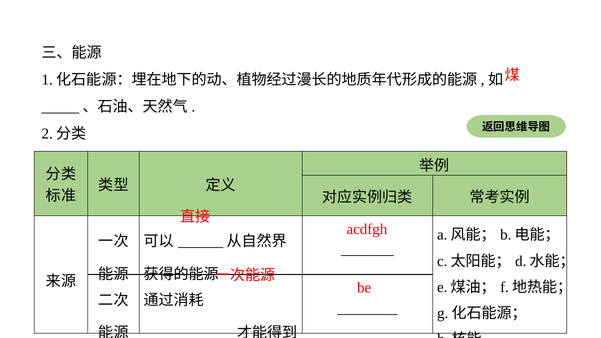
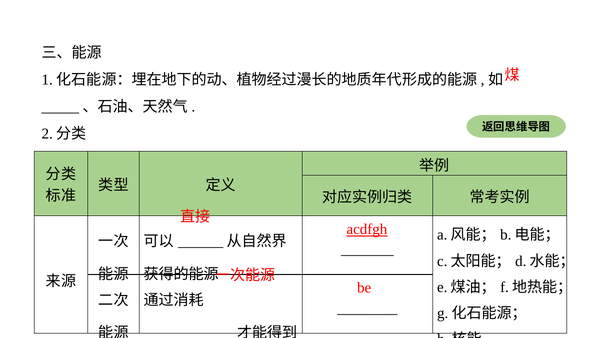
acdfgh underline: none -> present (367, 230)
